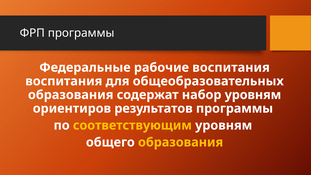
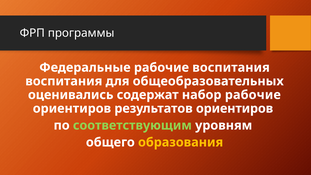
образования: образования -> оценивались (71, 95)
набор уровням: уровням -> рабочие (253, 95)
результатов программы: программы -> ориентиров (235, 108)
соответствующим colour: yellow -> light green (132, 125)
